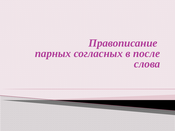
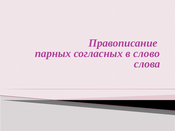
после: после -> слово (147, 54)
